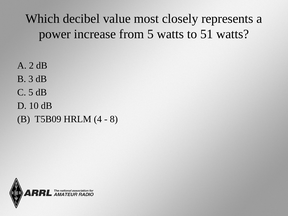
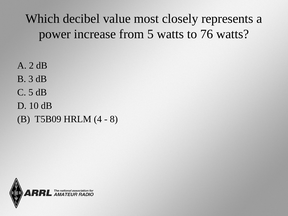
51: 51 -> 76 (207, 34)
